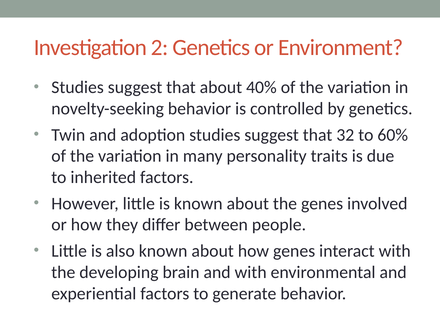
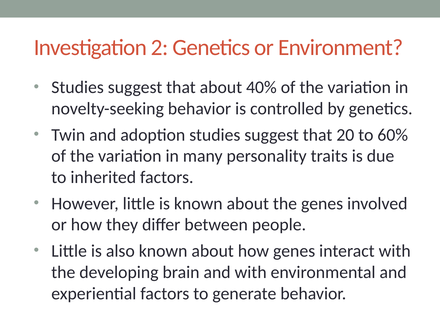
32: 32 -> 20 (345, 135)
